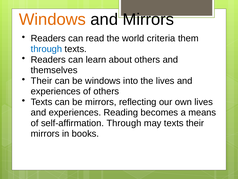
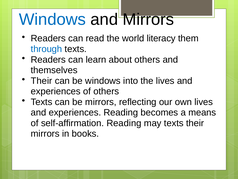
Windows colour: orange -> blue (52, 19)
criteria: criteria -> literacy (161, 38)
self-affirmation Through: Through -> Reading (124, 123)
